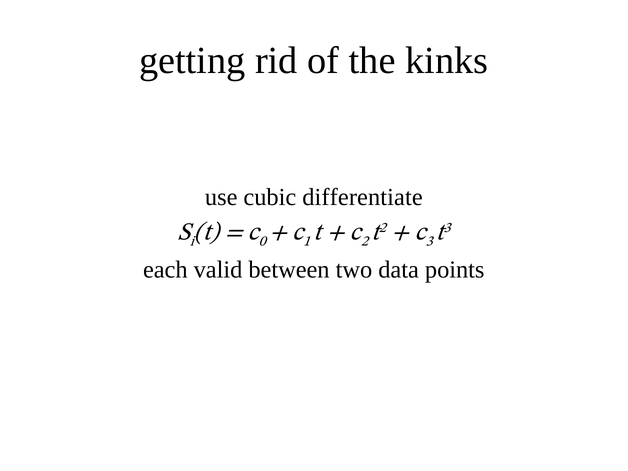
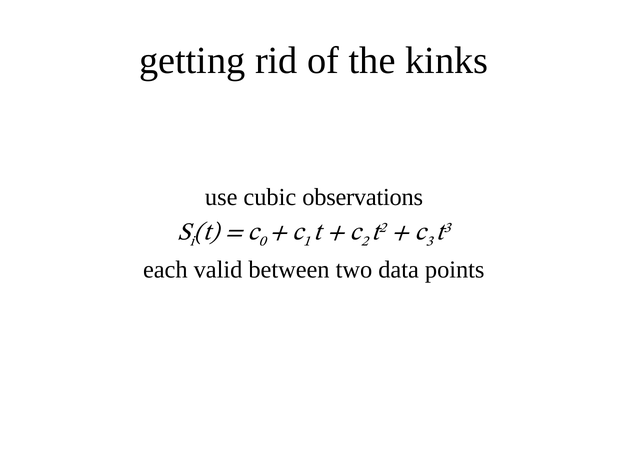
differentiate: differentiate -> observations (363, 197)
